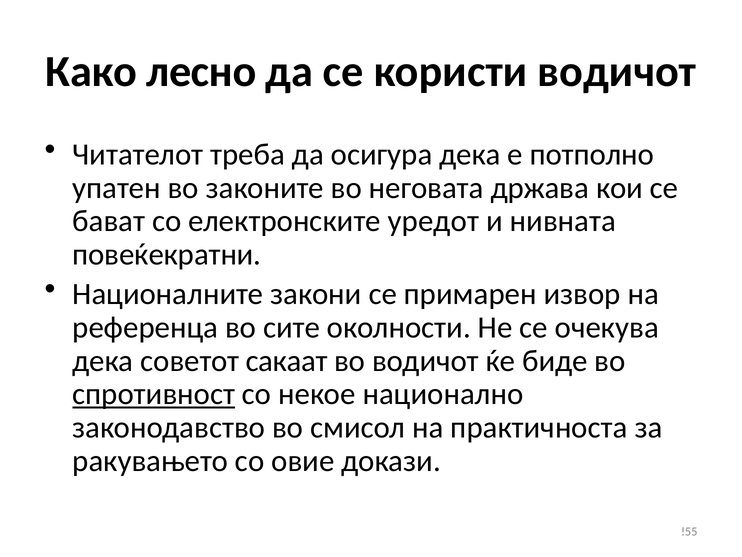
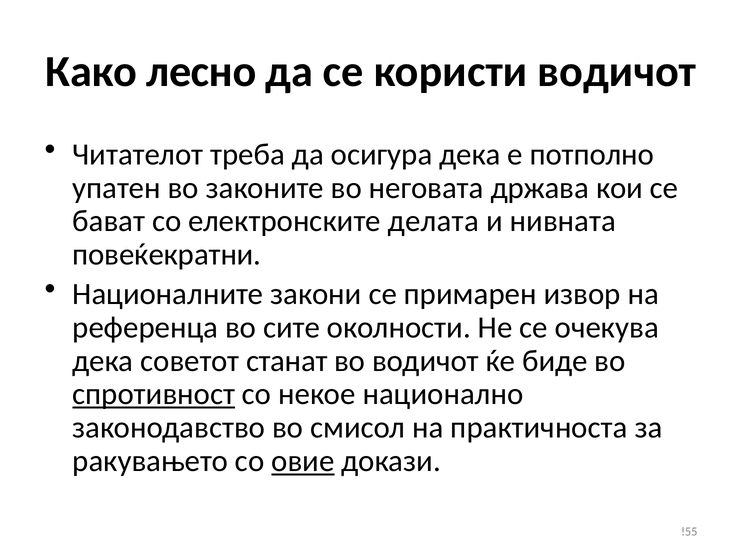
уредот: уредот -> делата (433, 221)
сакаат: сакаат -> станат (287, 361)
овие underline: none -> present (303, 461)
